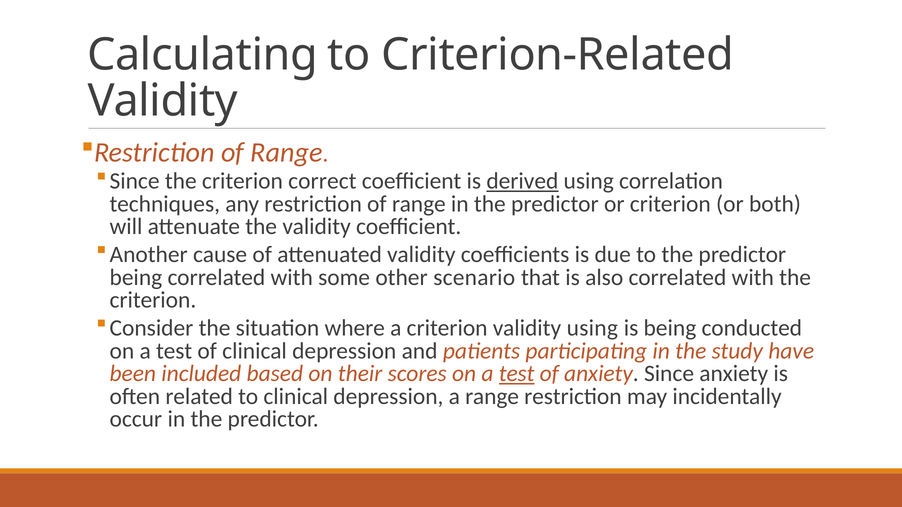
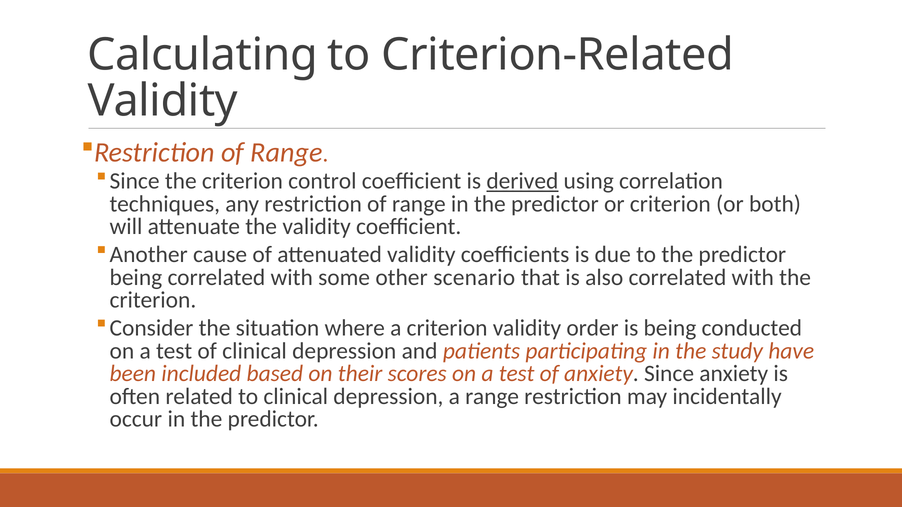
correct: correct -> control (322, 181)
validity using: using -> order (593, 328)
test underline: present -> none (517, 374)
